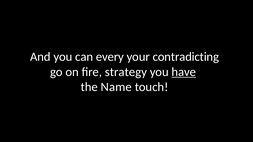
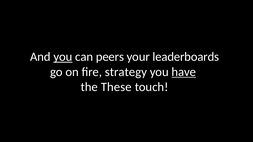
you underline: none -> present (63, 57)
every: every -> peers (110, 57)
contradicting: contradicting -> leaderboards (186, 57)
Name: Name -> These (116, 87)
